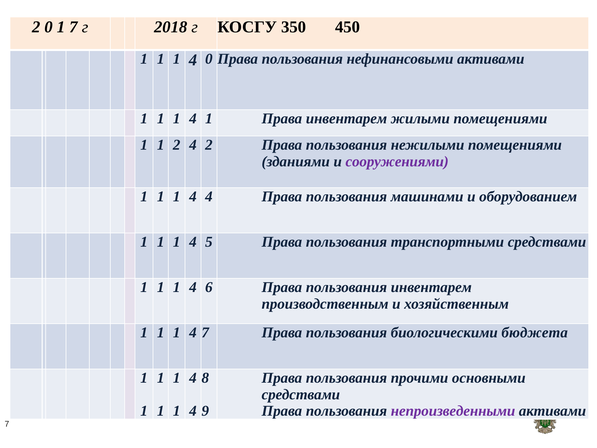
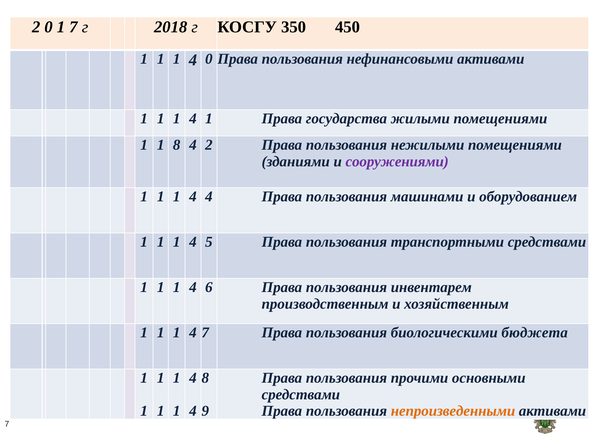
Права инвентарем: инвентарем -> государства (346, 119)
1 2: 2 -> 8 (177, 145)
непроизведенными colour: purple -> orange (453, 411)
